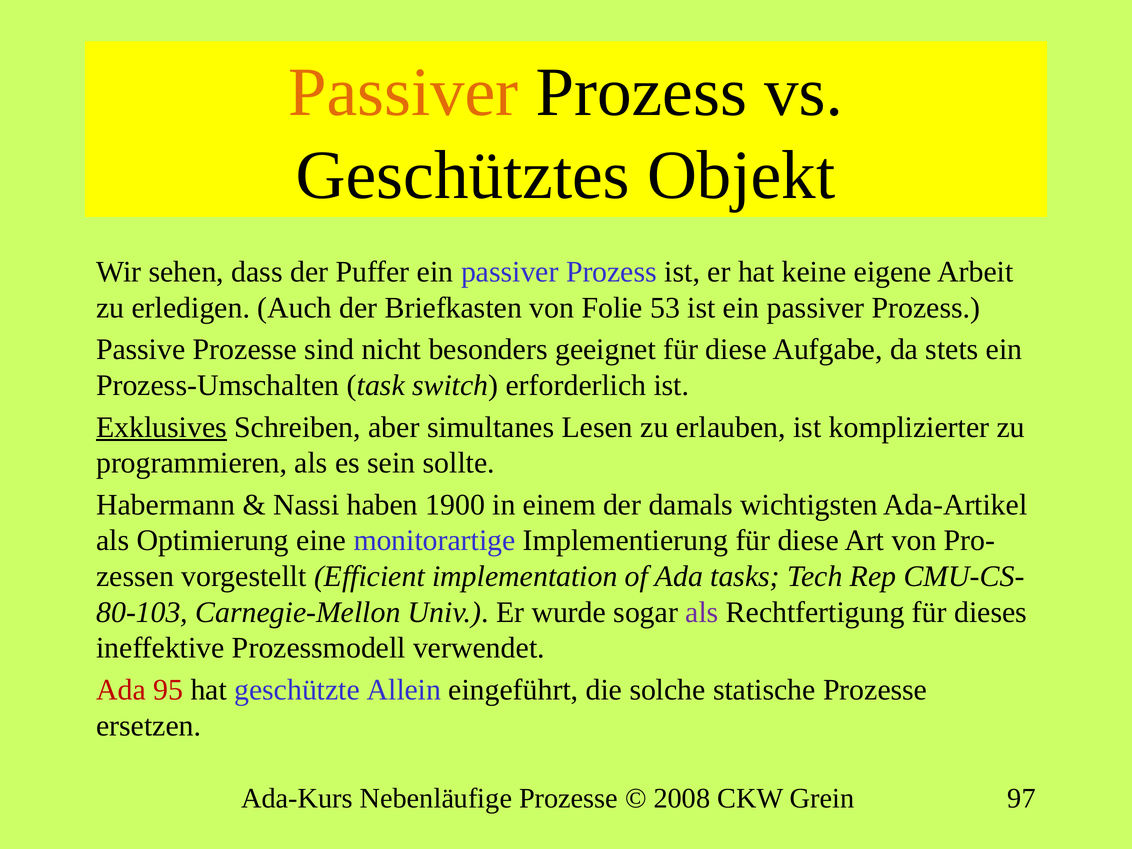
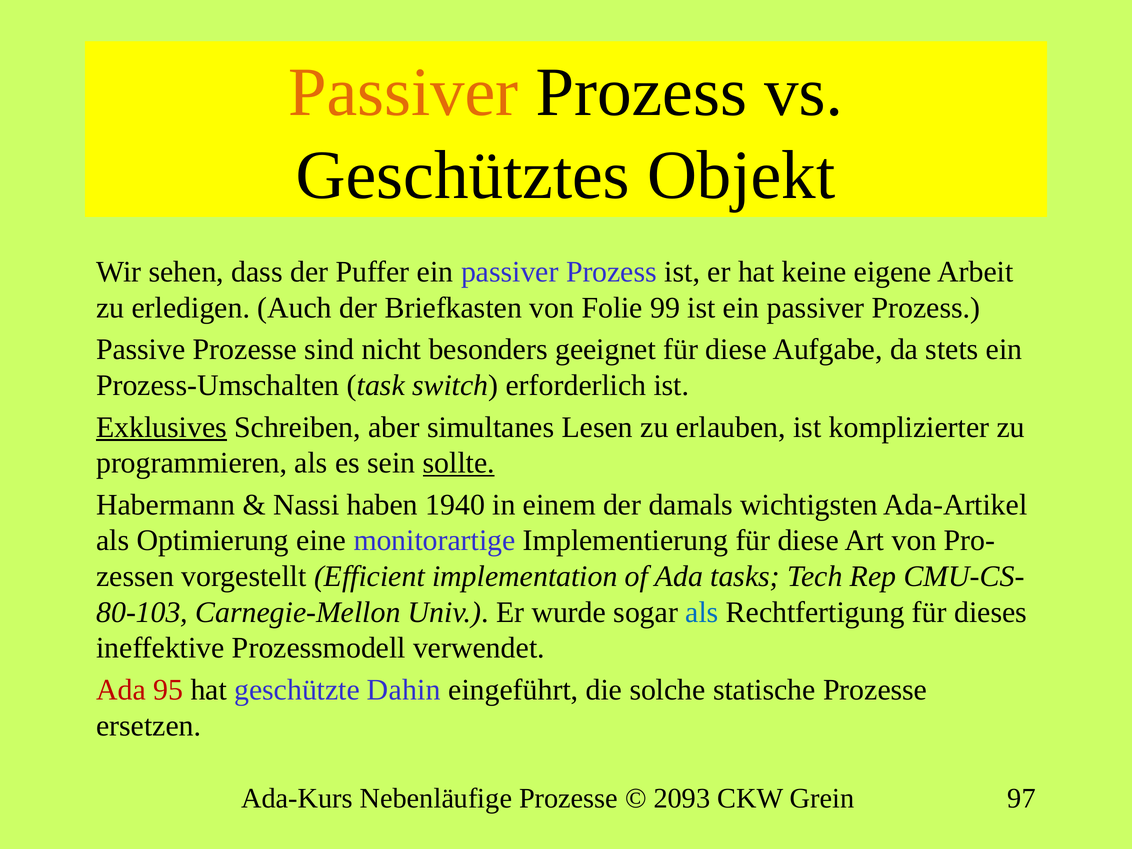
53: 53 -> 99 (665, 308)
sollte underline: none -> present (459, 463)
1900: 1900 -> 1940 (455, 505)
als colour: purple -> blue (702, 612)
Allein: Allein -> Dahin (404, 690)
2008: 2008 -> 2093 (682, 798)
